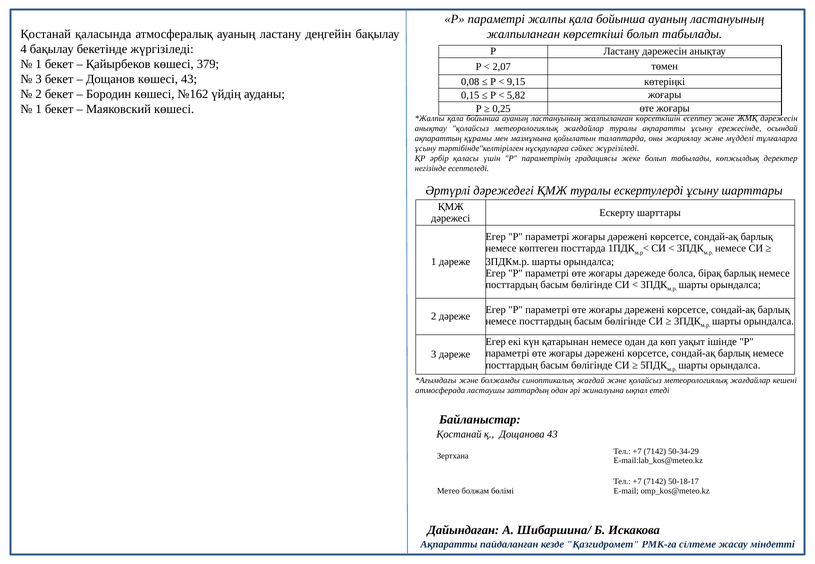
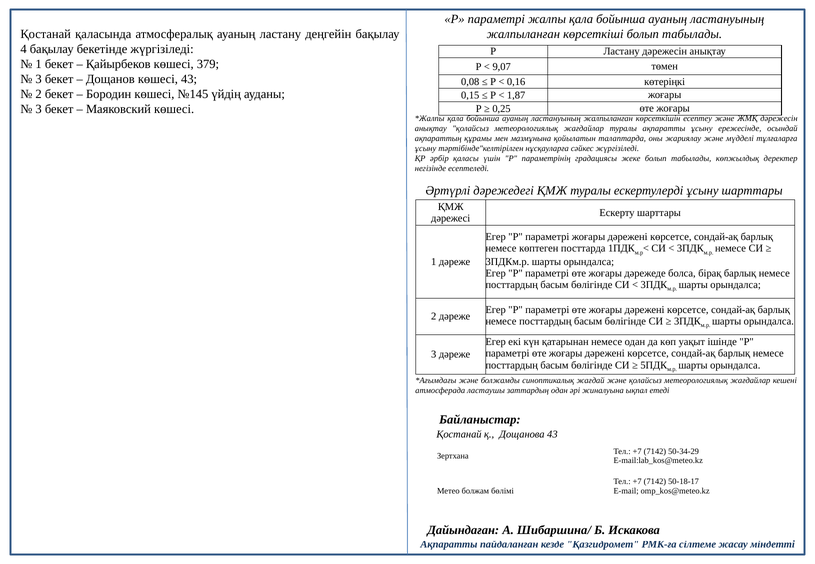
2,07: 2,07 -> 9,07 (502, 67)
9,15: 9,15 -> 0,16 (516, 82)
№162: №162 -> №145 (193, 94)
5,82: 5,82 -> 1,87 (516, 95)
1: 1 -> 3 (39, 109)
